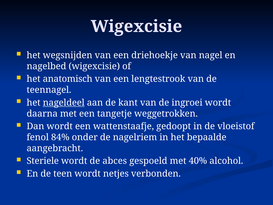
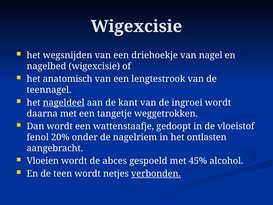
84%: 84% -> 20% (60, 137)
bepaalde: bepaalde -> ontlasten (207, 137)
Steriele: Steriele -> Vloeien (43, 161)
40%: 40% -> 45% (198, 161)
verbonden underline: none -> present (156, 174)
